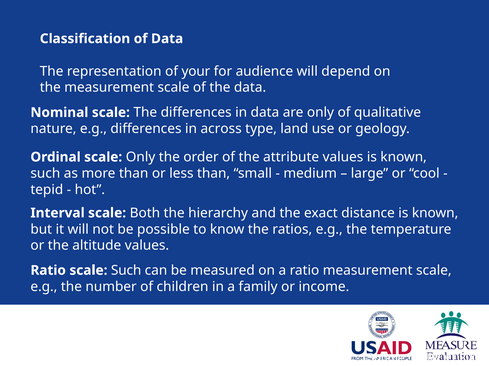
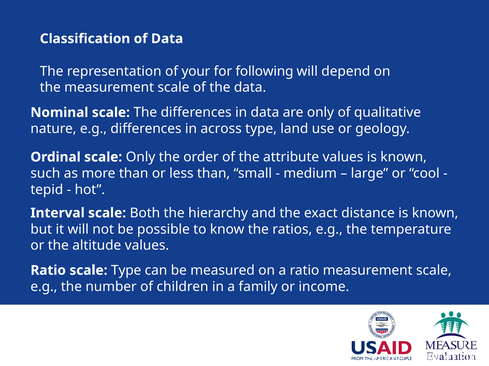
audience: audience -> following (264, 71)
scale Such: Such -> Type (126, 271)
